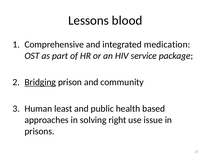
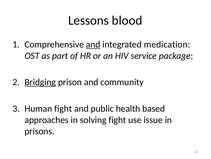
and underline: none -> present (93, 44)
Human least: least -> fight (63, 108)
solving right: right -> fight (117, 119)
